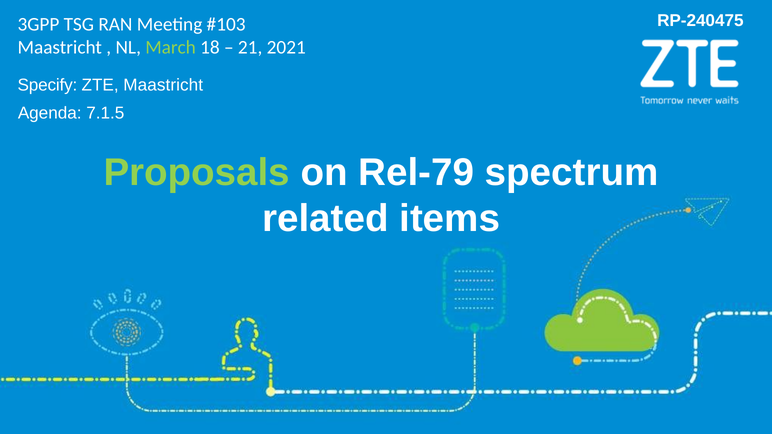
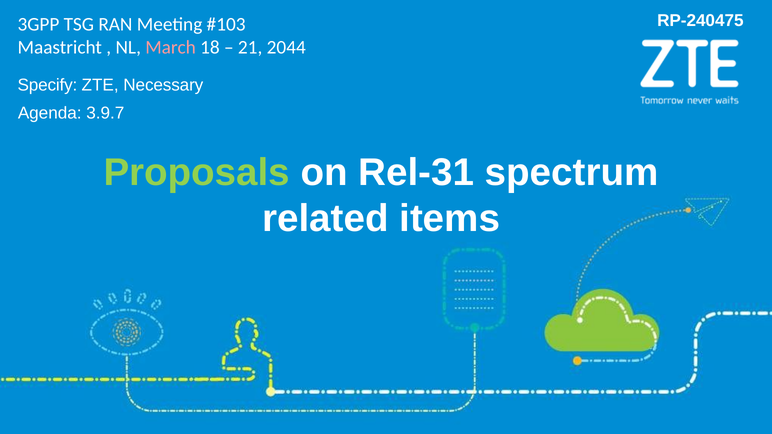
March colour: light green -> pink (171, 47)
2021: 2021 -> 2044 (286, 47)
ZTE Maastricht: Maastricht -> Necessary (163, 85)
7.1.5: 7.1.5 -> 3.9.7 (105, 113)
Rel-79: Rel-79 -> Rel-31 (416, 173)
